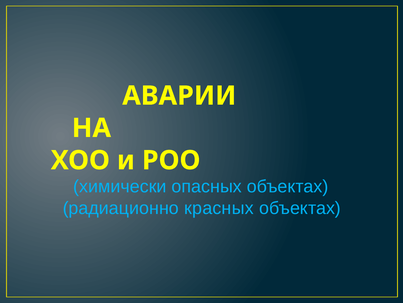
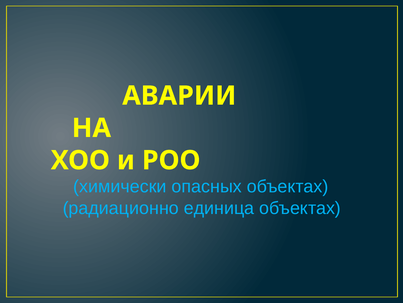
красных: красных -> единица (219, 208)
